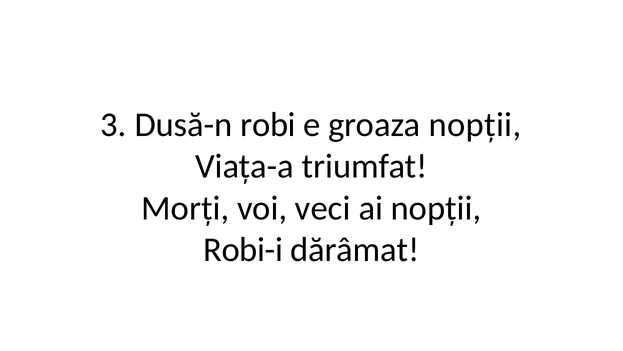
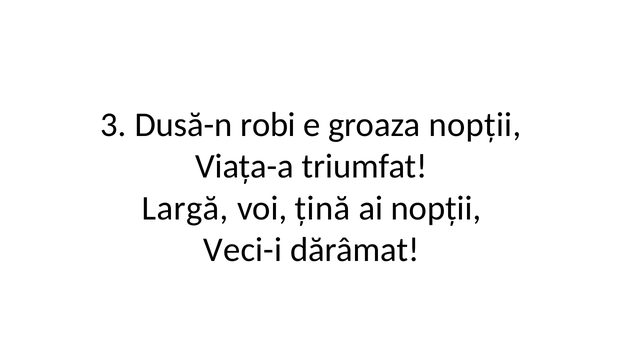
Morți: Morți -> Largă (185, 208)
veci: veci -> țină (323, 208)
Robi-i: Robi-i -> Veci-i (243, 249)
